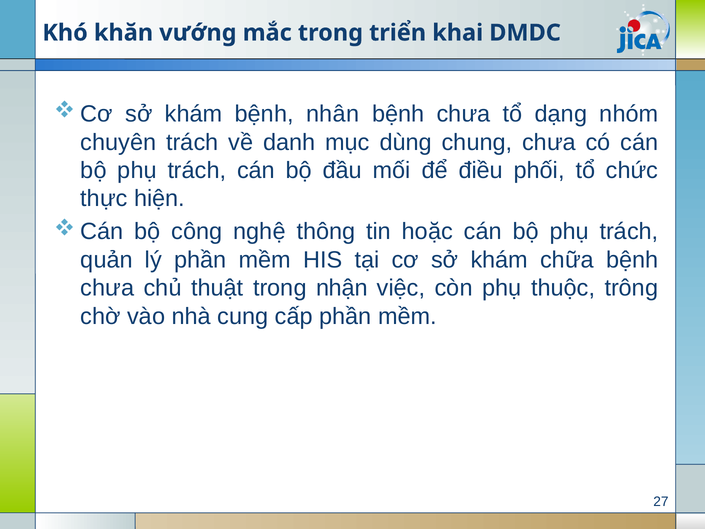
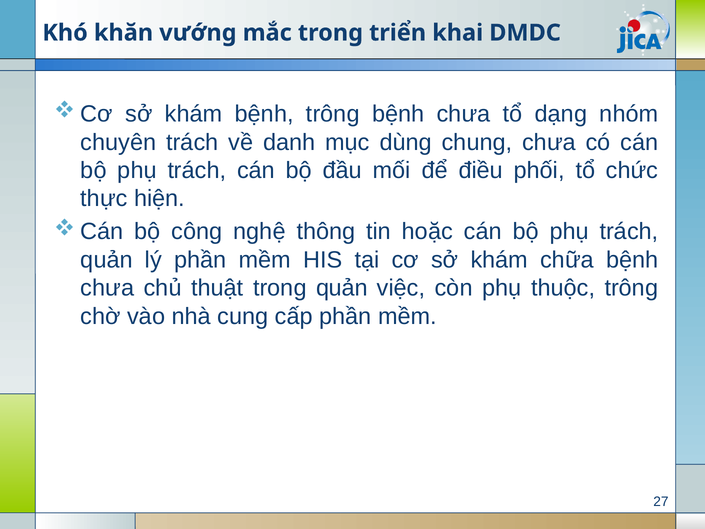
bệnh nhân: nhân -> trông (333, 114)
trong nhận: nhận -> quản (342, 288)
